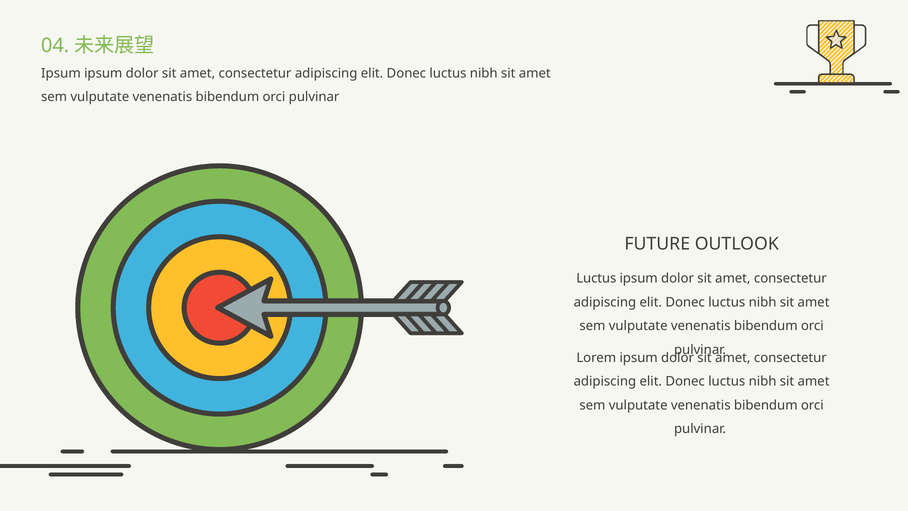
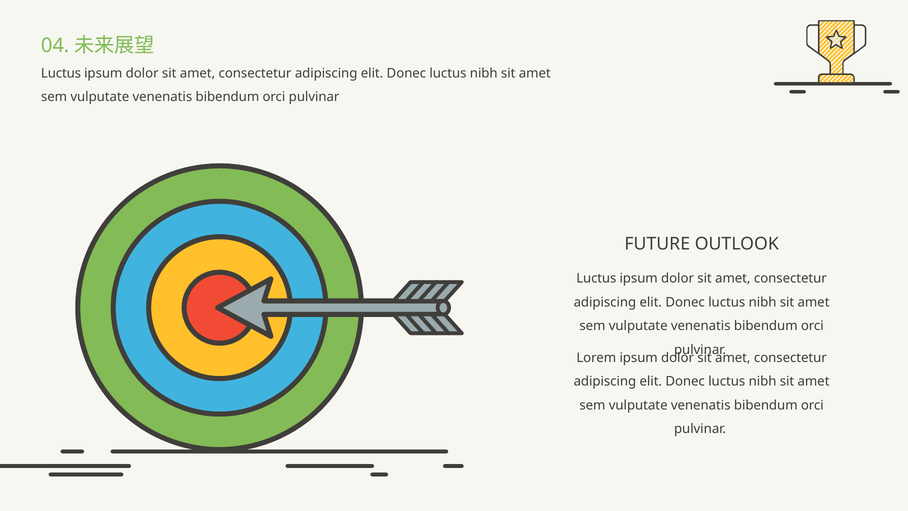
Ipsum: Ipsum -> Luctus (61, 73)
